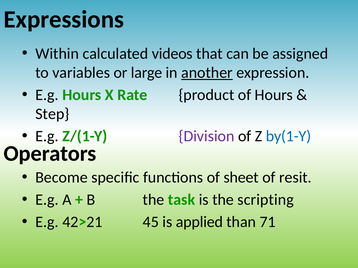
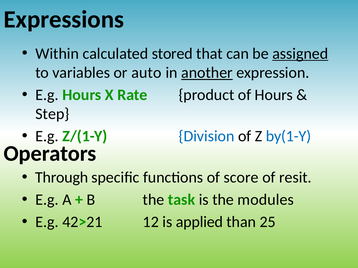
videos: videos -> stored (172, 54)
assigned underline: none -> present (300, 54)
large: large -> auto (146, 73)
Division colour: purple -> blue (206, 136)
Become: Become -> Through (62, 178)
sheet: sheet -> score (241, 178)
scripting: scripting -> modules (266, 200)
45: 45 -> 12 (151, 222)
71: 71 -> 25 (268, 222)
